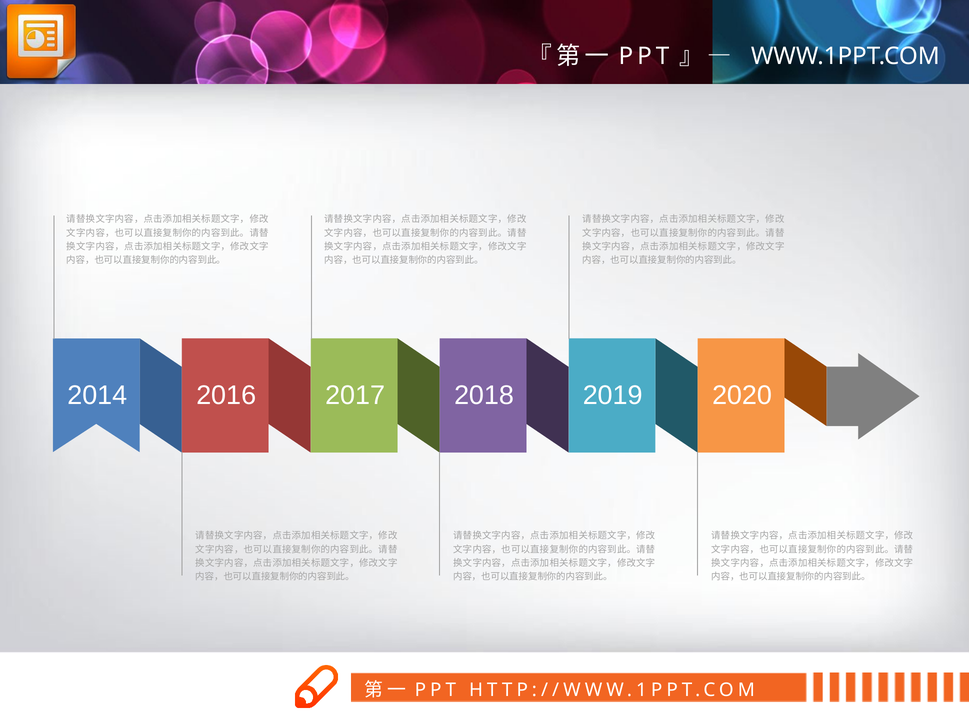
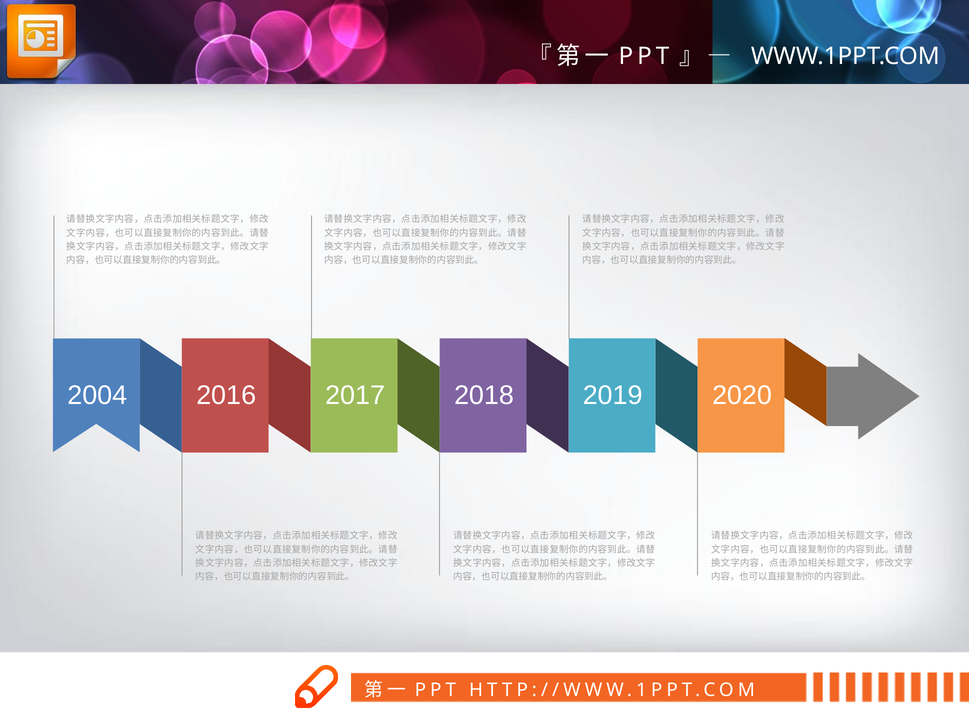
2014: 2014 -> 2004 (97, 395)
